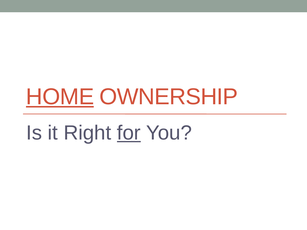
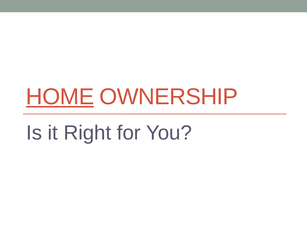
for underline: present -> none (129, 133)
